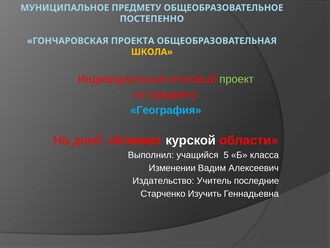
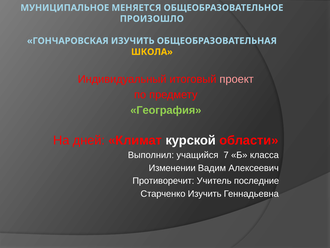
МУНИЦИПАЛЬНОЕ ПРЕДМЕТУ: ПРЕДМЕТУ -> МЕНЯЕТСЯ (136, 8)
ПОСТЕПЕННО: ПОСТЕПЕННО -> ПРОИЗОШЛО (152, 19)
ГОНЧАРОВСКАЯ ПРОЕКТА: ПРОЕКТА -> ИЗУЧИТЬ (133, 41)
проект colour: light green -> pink (237, 79)
География colour: light blue -> light green (166, 110)
5: 5 -> 7 (226, 155)
Издательство: Издательство -> Противоречит (163, 181)
